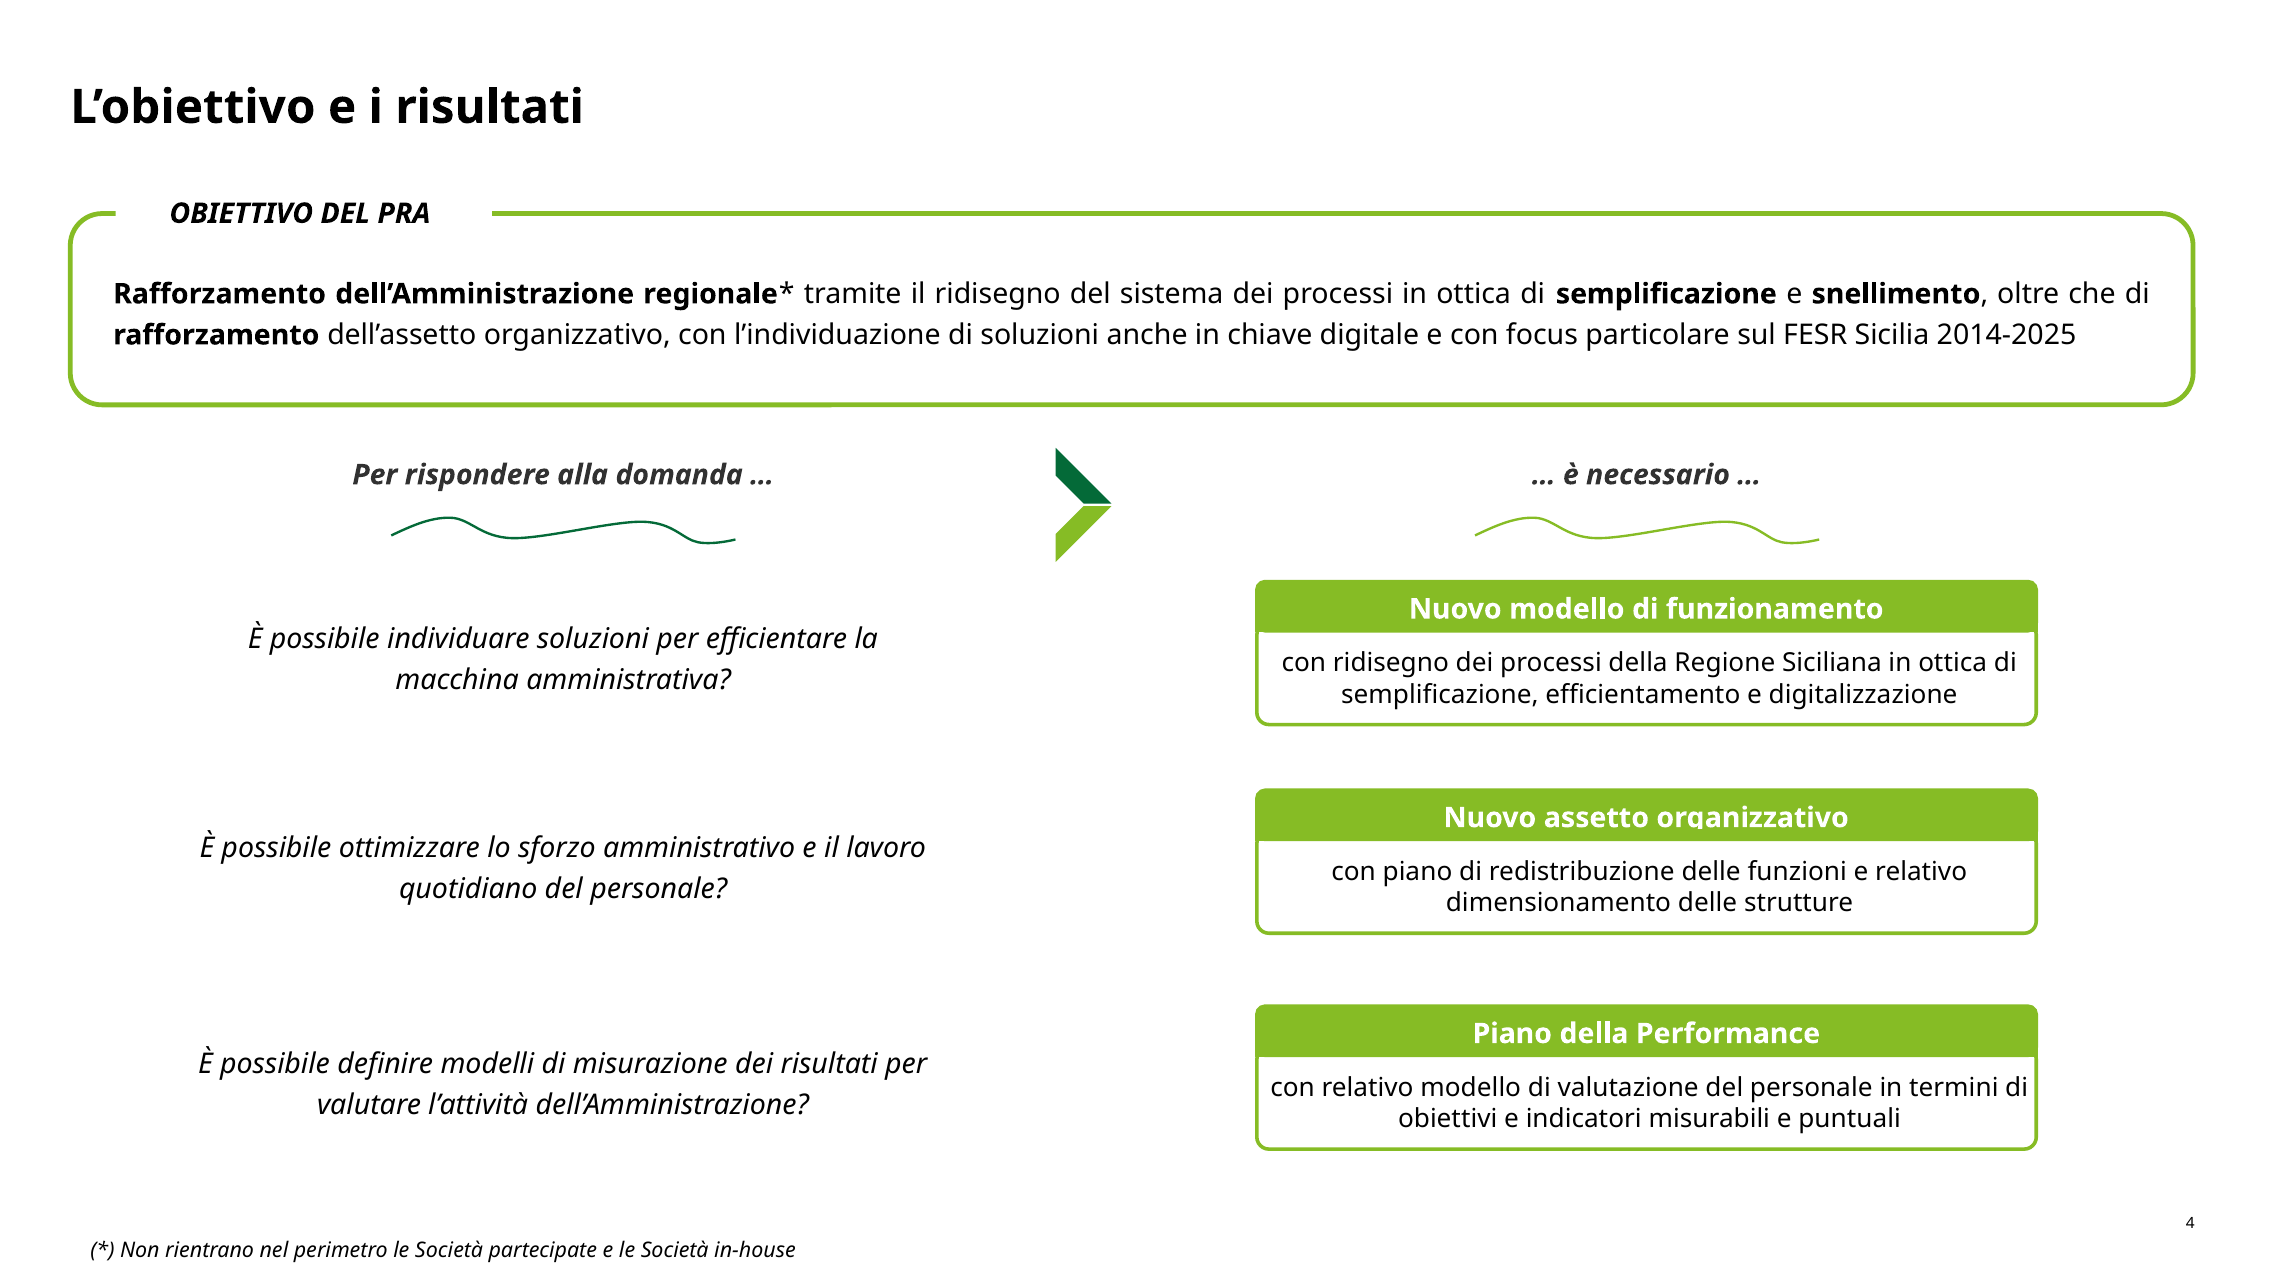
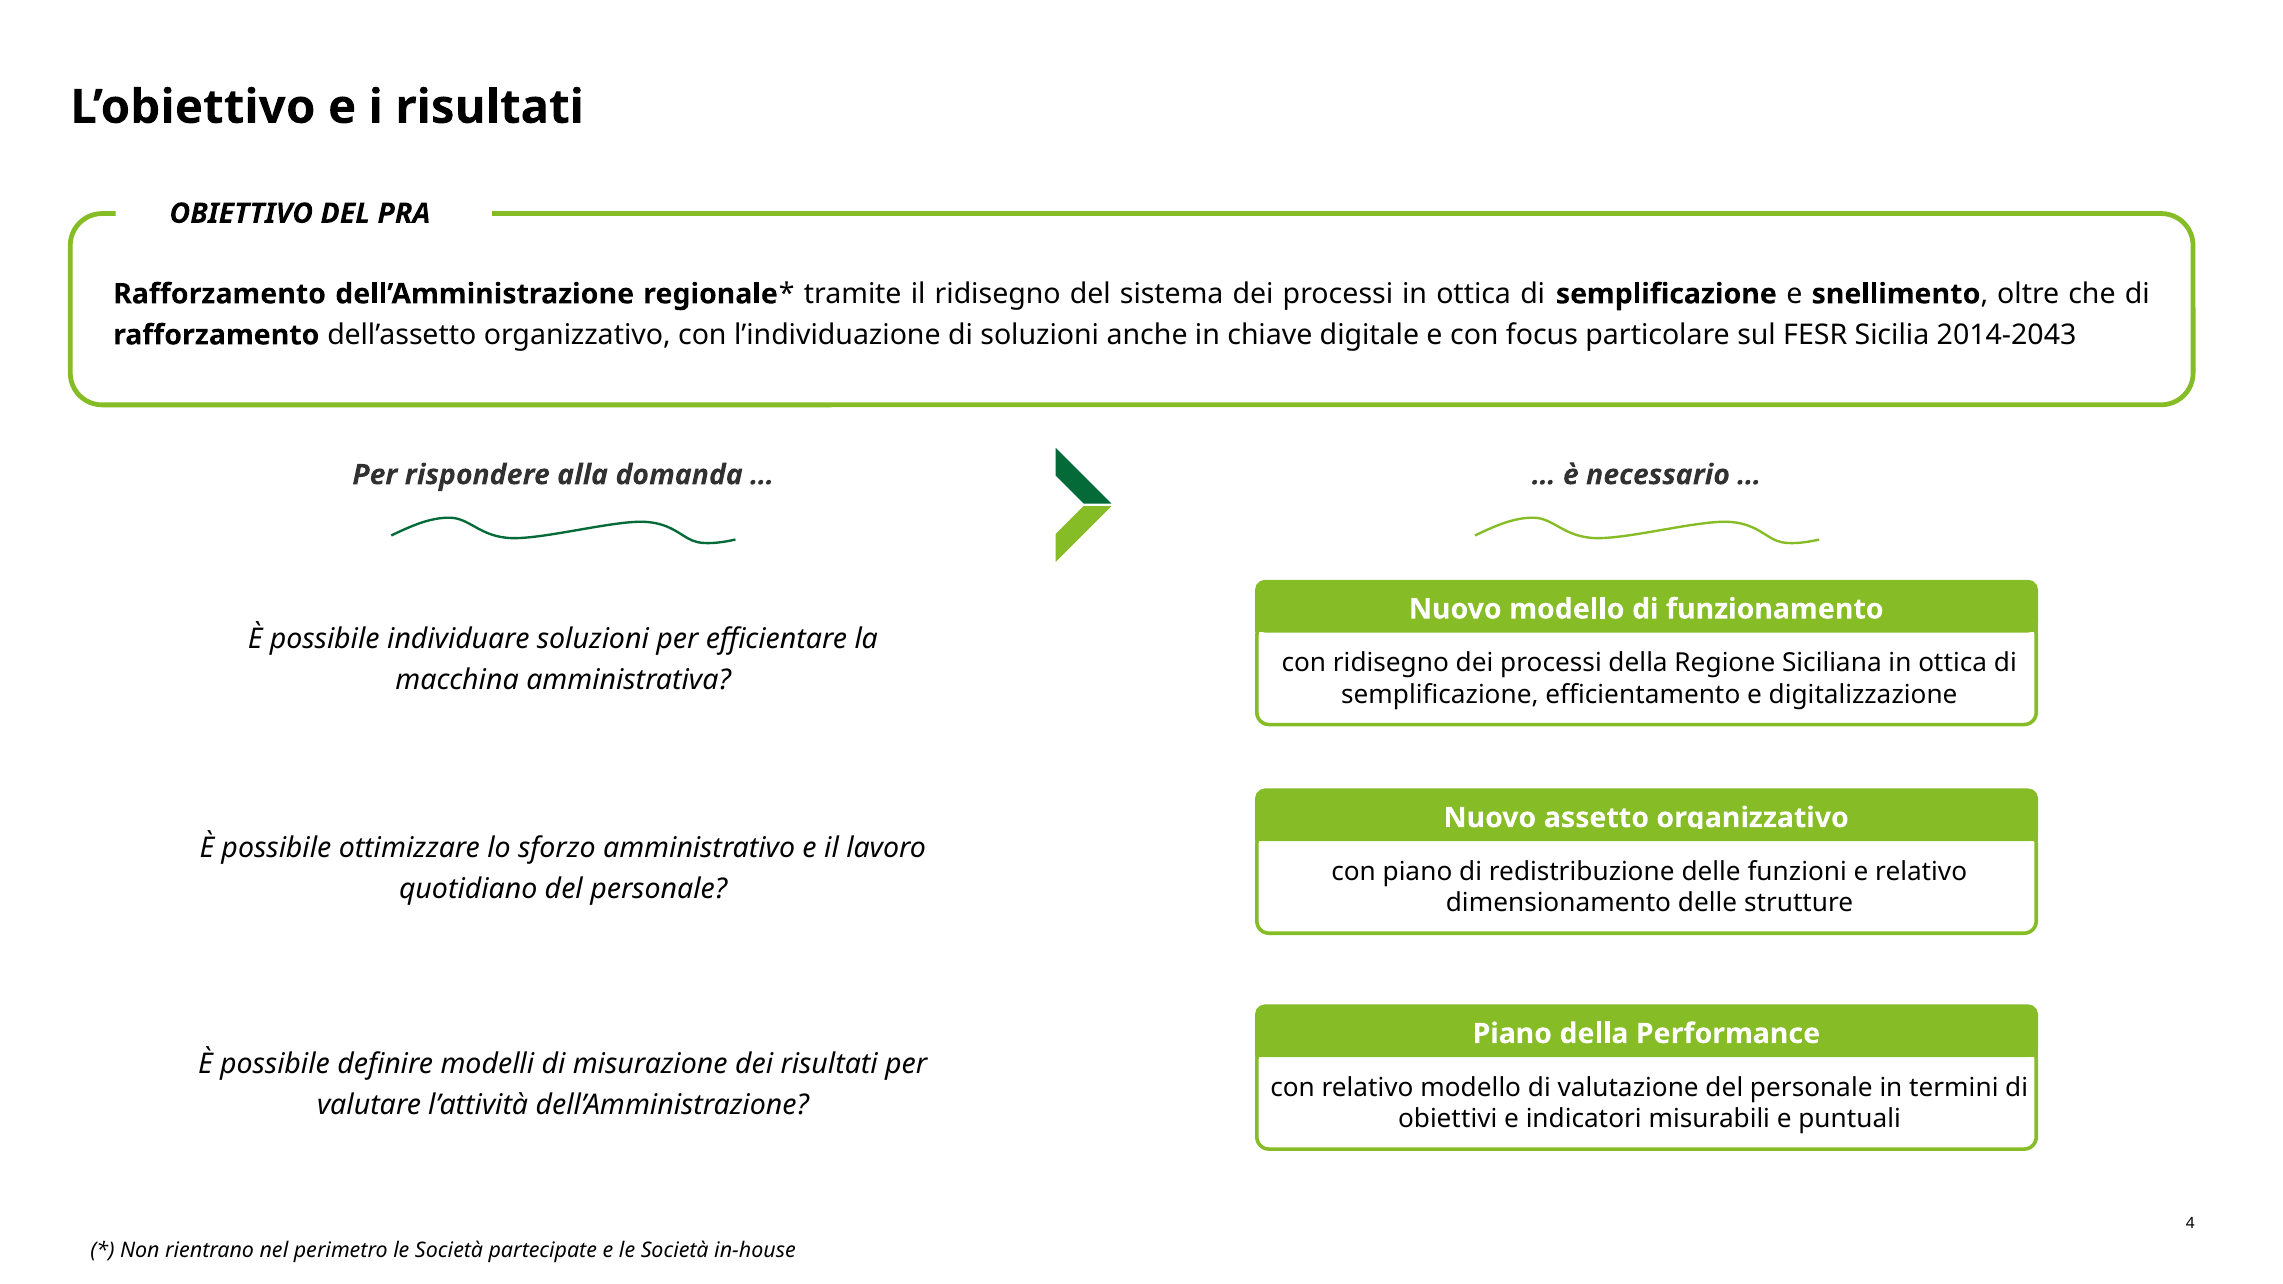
2014-2025: 2014-2025 -> 2014-2043 (2007, 335)
